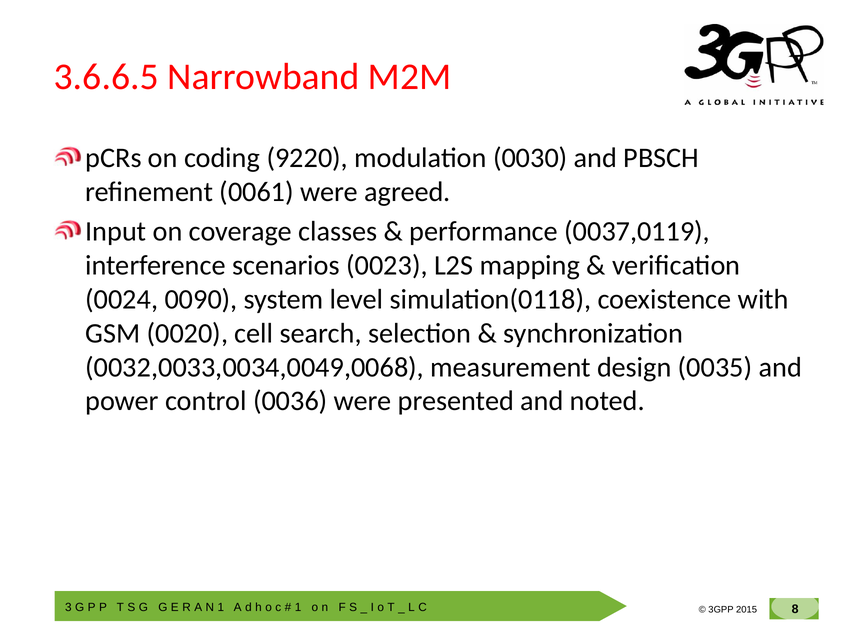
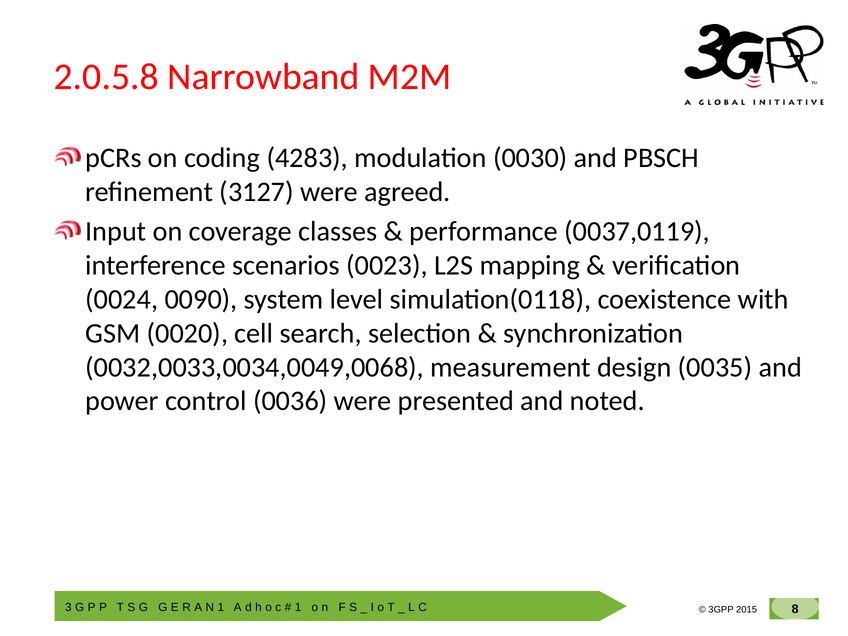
3.6.6.5: 3.6.6.5 -> 2.0.5.8 (106, 77)
9220: 9220 -> 4283 (307, 158)
0061: 0061 -> 3127 (257, 192)
